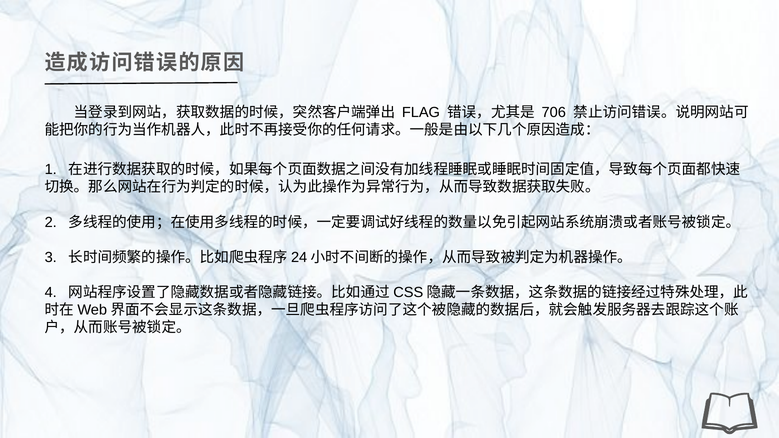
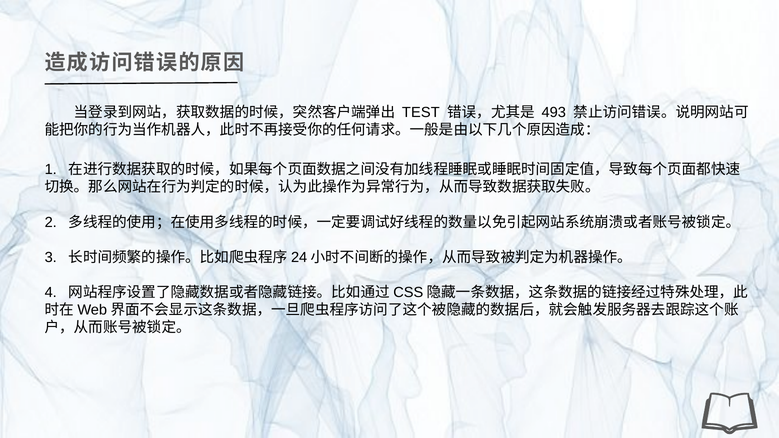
FLAG: FLAG -> TEST (421, 113)
706: 706 -> 493 (554, 113)
